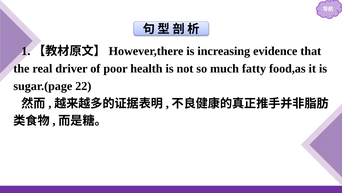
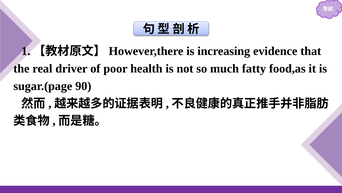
22: 22 -> 90 (83, 86)
